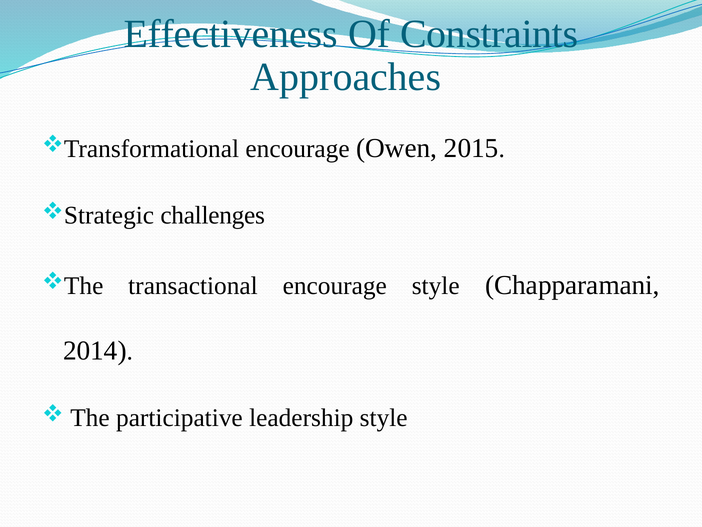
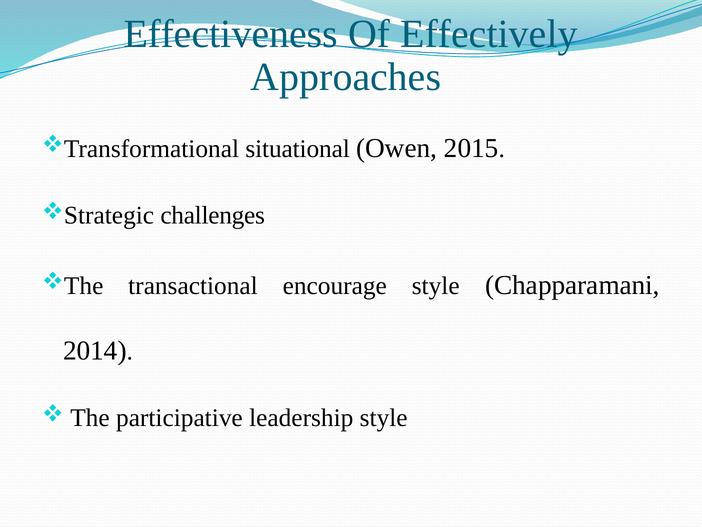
Constraints: Constraints -> Effectively (489, 34)
encourage: encourage -> situational (298, 149)
